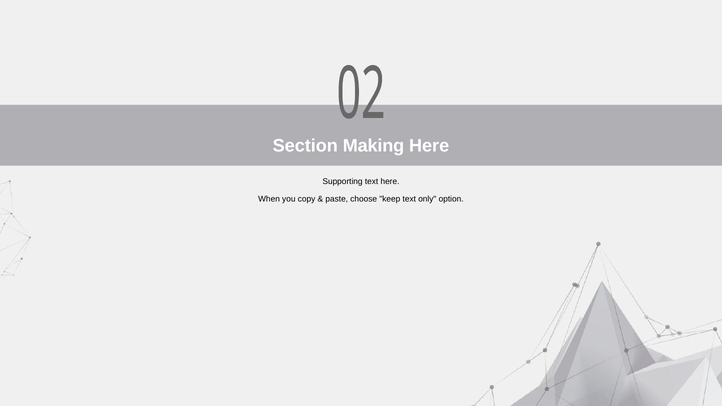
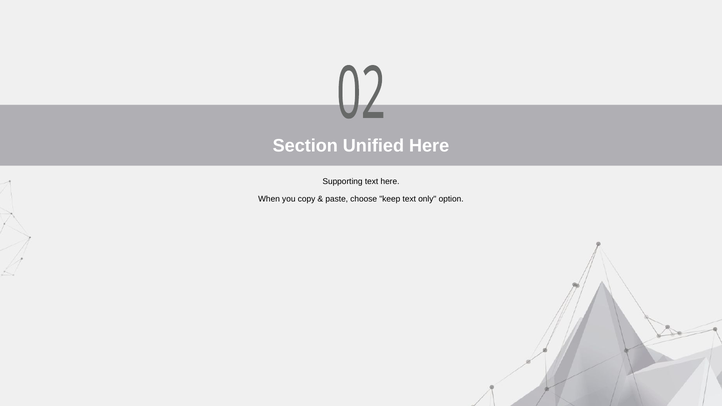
Making: Making -> Unified (373, 146)
